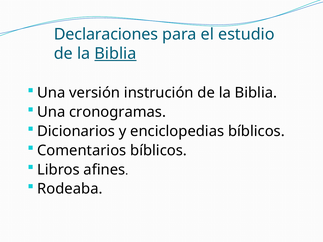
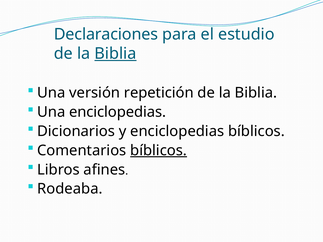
instrución: instrución -> repetición (159, 93)
Una cronogramas: cronogramas -> enciclopedias (118, 112)
bíblicos underline: none -> present (159, 151)
